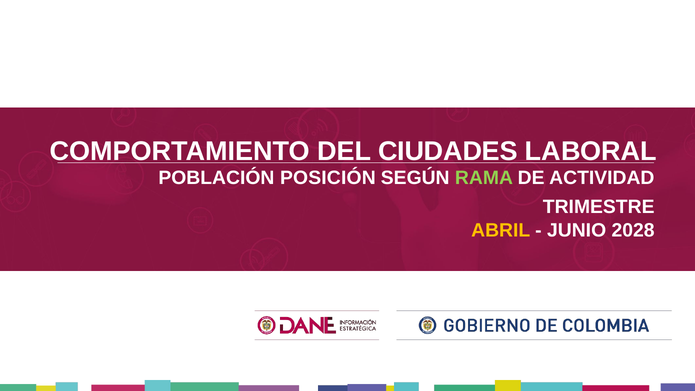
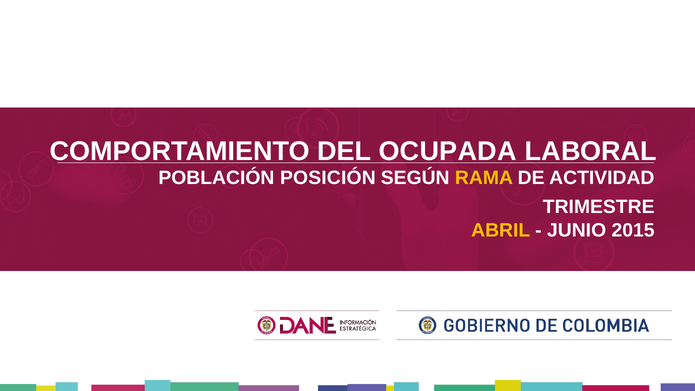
CIUDADES: CIUDADES -> OCUPADA (448, 151)
RAMA colour: light green -> yellow (484, 178)
2028: 2028 -> 2015 (633, 230)
